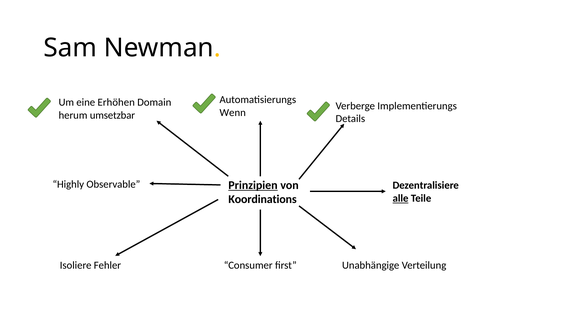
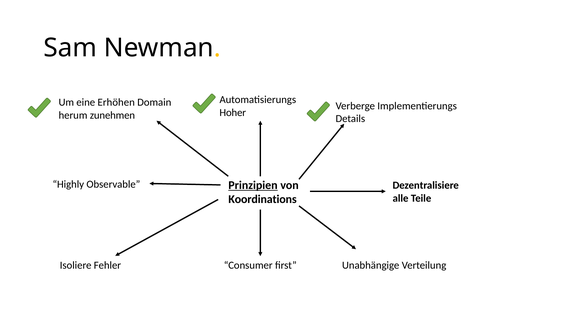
Wenn: Wenn -> Hoher (233, 113)
umsetzbar: umsetzbar -> zunehmen (112, 115)
alle underline: present -> none (401, 198)
